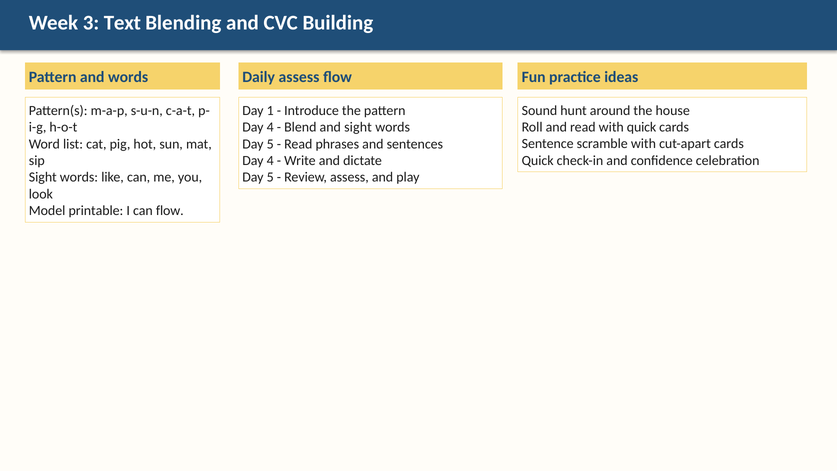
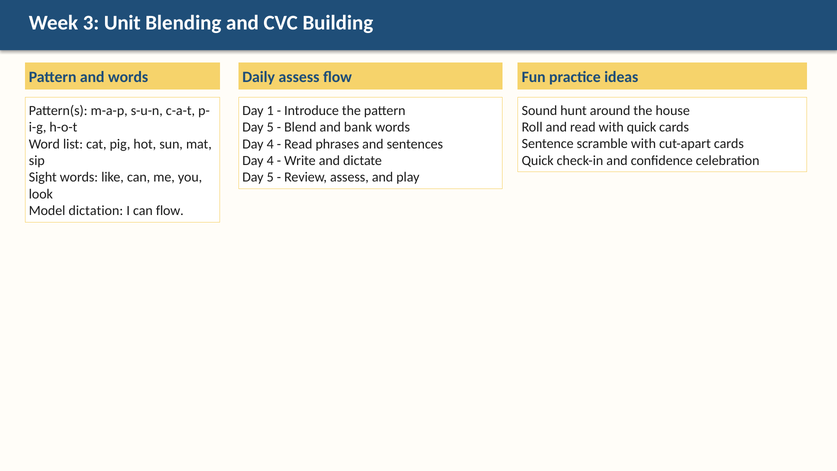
Text: Text -> Unit (122, 23)
4: 4 -> 5 (270, 127)
and sight: sight -> bank (358, 127)
5: 5 -> 4 (270, 144)
printable: printable -> dictation (96, 211)
